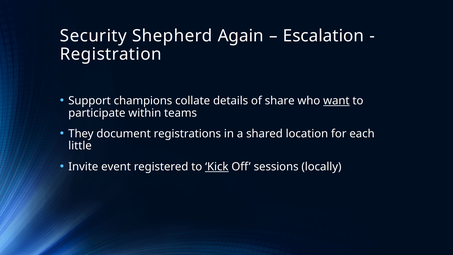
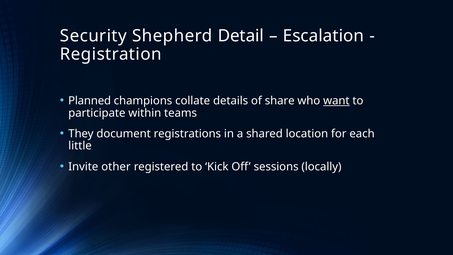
Again: Again -> Detail (241, 36)
Support: Support -> Planned (90, 101)
event: event -> other (116, 167)
Kick underline: present -> none (217, 167)
